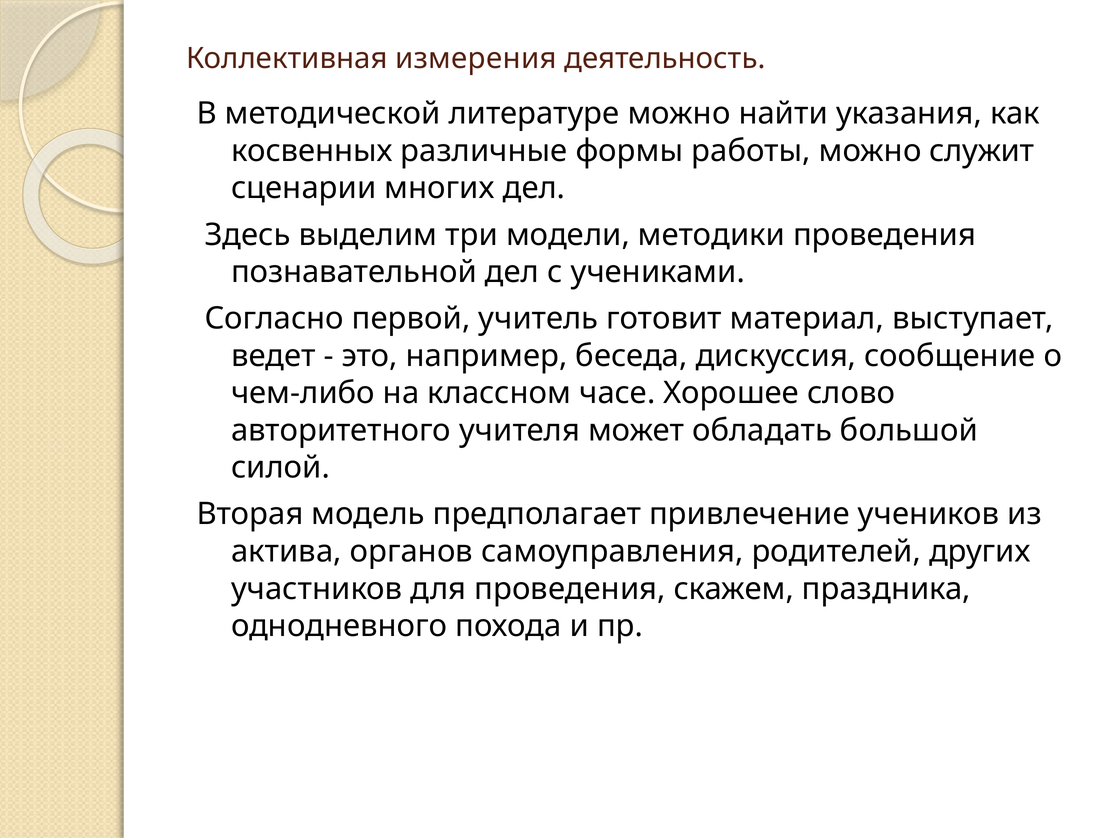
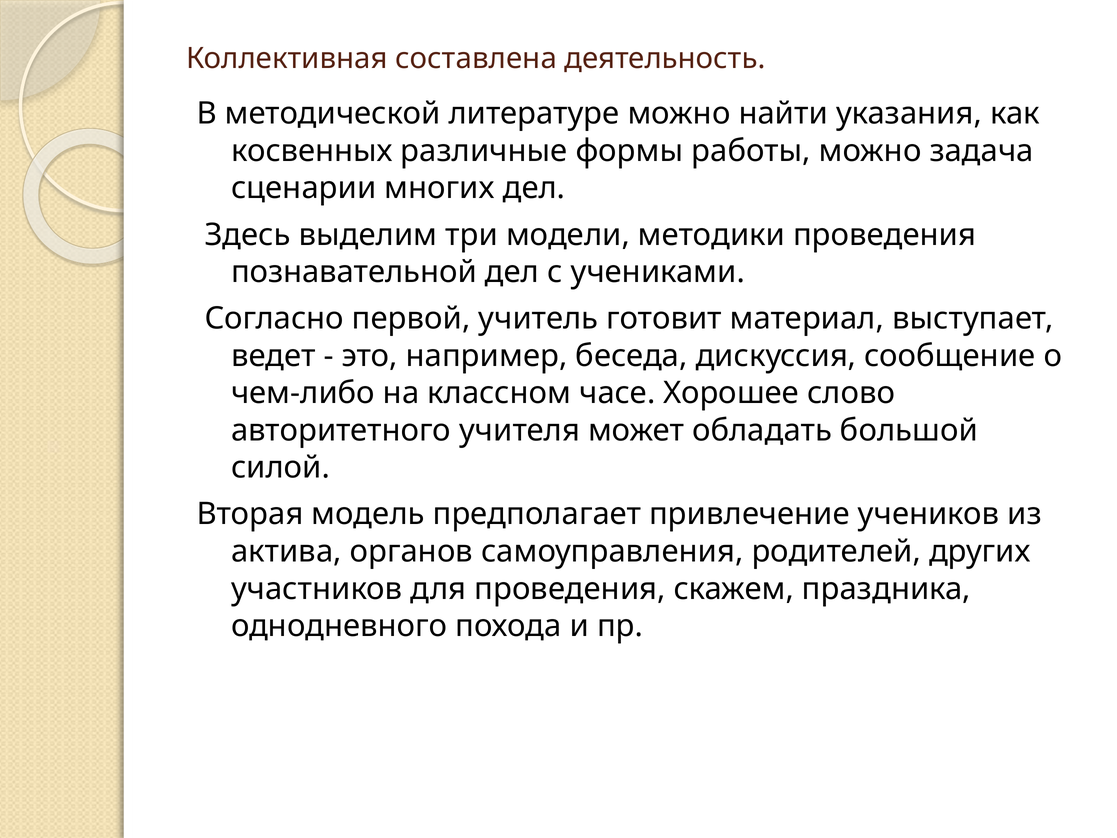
измерения: измерения -> составлена (476, 59)
служит: служит -> задача (982, 151)
